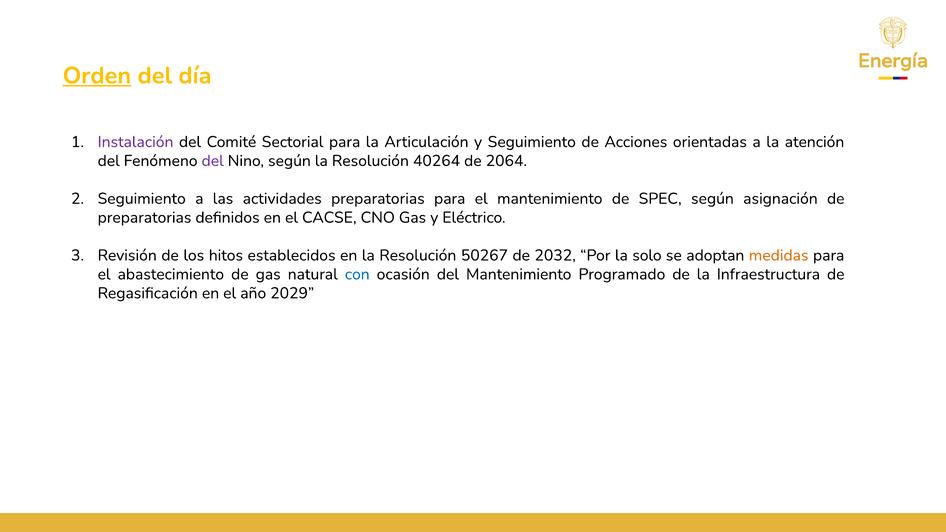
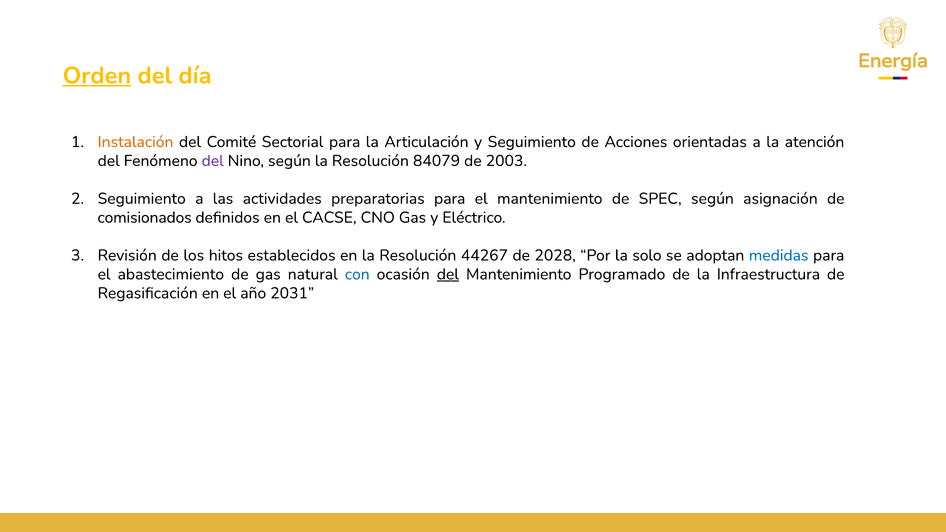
Instalación colour: purple -> orange (136, 142)
40264: 40264 -> 84079 (437, 161)
2064: 2064 -> 2003 (506, 161)
preparatorias: preparatorias -> comisionados (145, 218)
50267: 50267 -> 44267 (484, 255)
2032: 2032 -> 2028 (555, 255)
medidas colour: orange -> blue (779, 255)
del underline: none -> present (448, 274)
2029: 2029 -> 2031 (292, 293)
